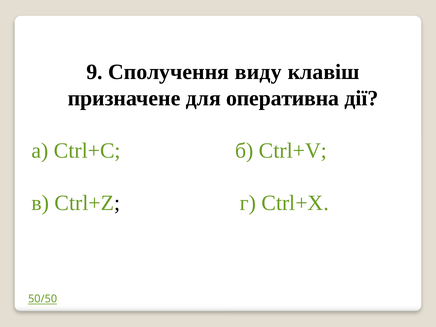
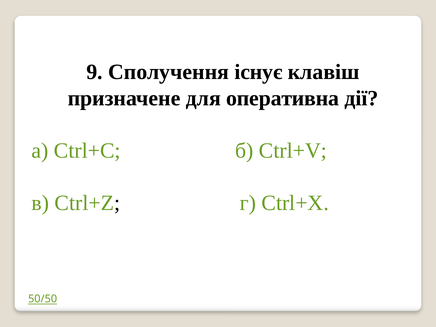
виду: виду -> існує (258, 72)
